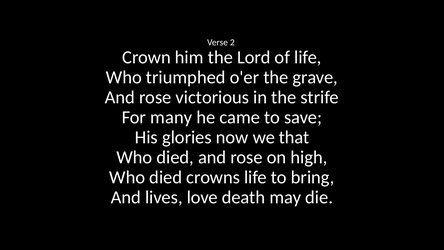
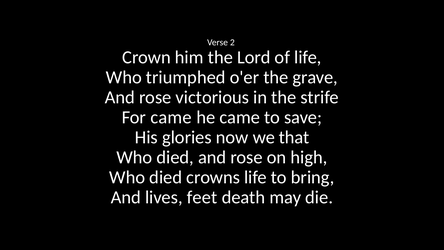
For many: many -> came (171, 117)
love: love -> feet (202, 197)
